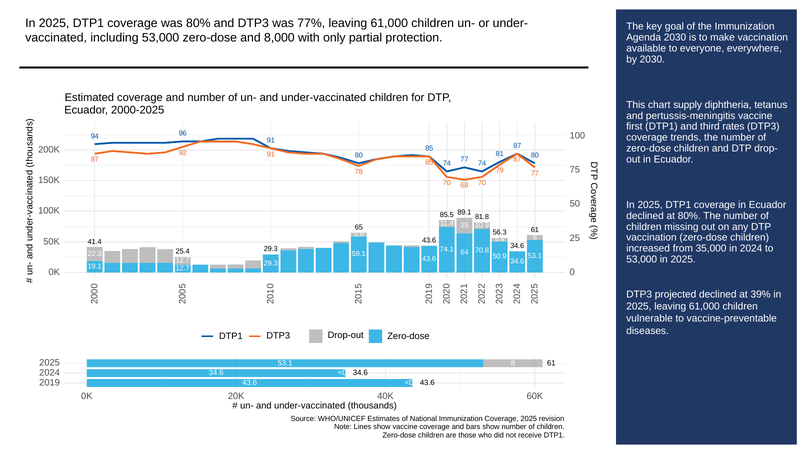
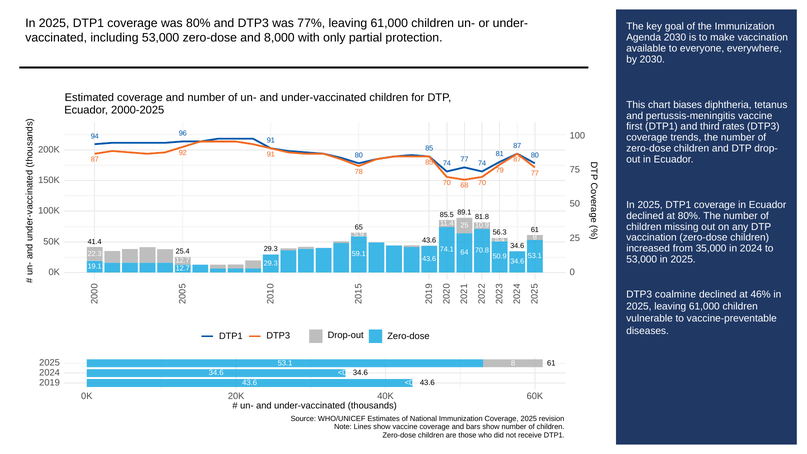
supply: supply -> biases (688, 105)
projected: projected -> coalmine (676, 294)
39%: 39% -> 46% (761, 294)
